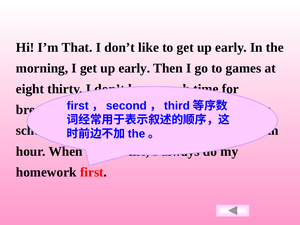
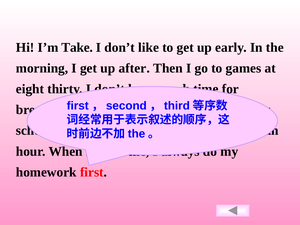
That: That -> Take (77, 47)
I get up early: early -> after (134, 68)
